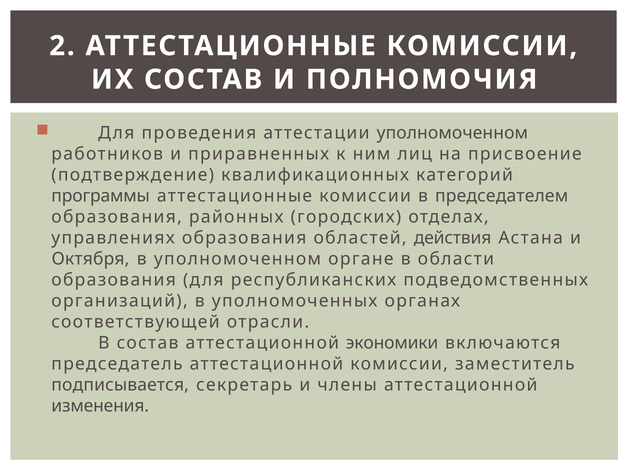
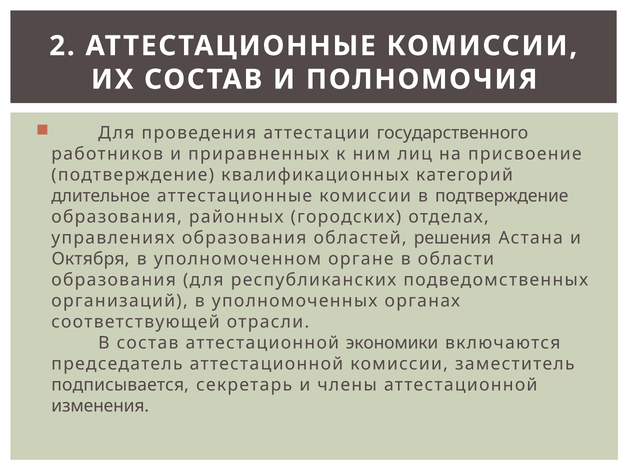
аттестации уполномоченном: уполномоченном -> государственного (452, 133)
программы: программы -> длительное (101, 196)
в председателем: председателем -> подтверждение (502, 196)
действия: действия -> решения (452, 238)
